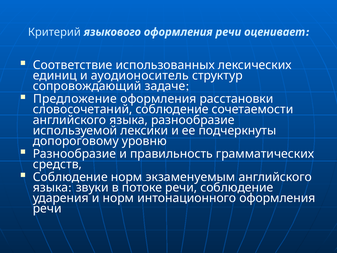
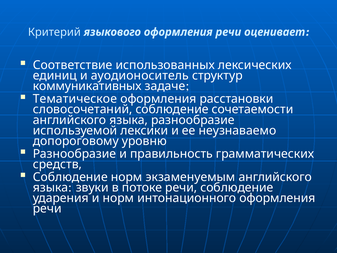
сопровождающий: сопровождающий -> коммуникативных (87, 86)
Предложение: Предложение -> Тематическое (75, 99)
подчеркнуты: подчеркнуты -> неузнаваемо (237, 130)
